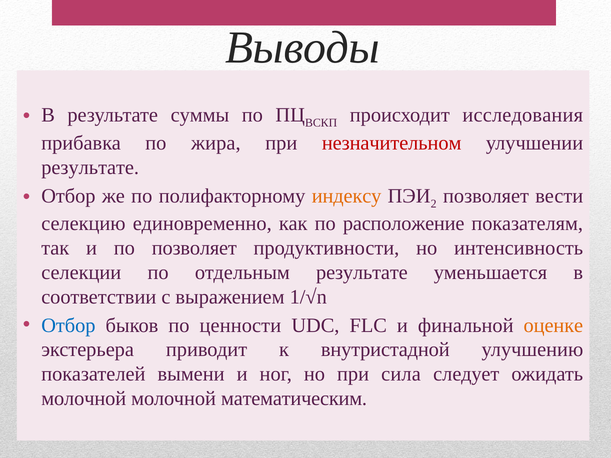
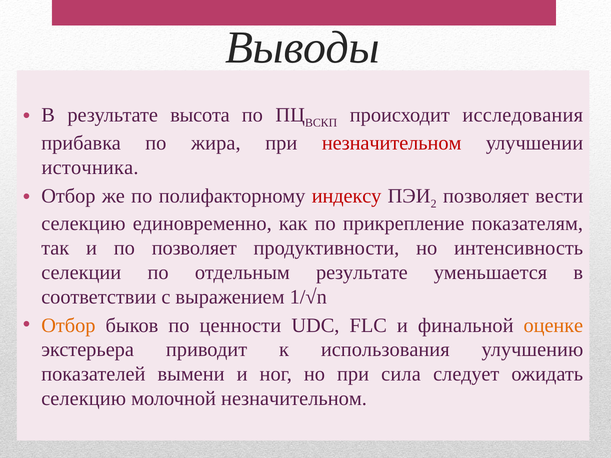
суммы: суммы -> высота (200, 115)
результате: результате -> источника (90, 167)
индексу colour: orange -> red (347, 196)
расположение: расположение -> прикрепление (404, 224)
Отбор colour: blue -> orange (68, 326)
внутристадной: внутристадной -> использования (385, 350)
молочной: молочной -> селекцию (84, 399)
молочной математическим: математическим -> незначительном (294, 399)
